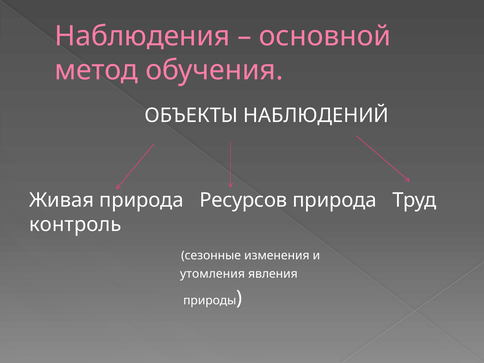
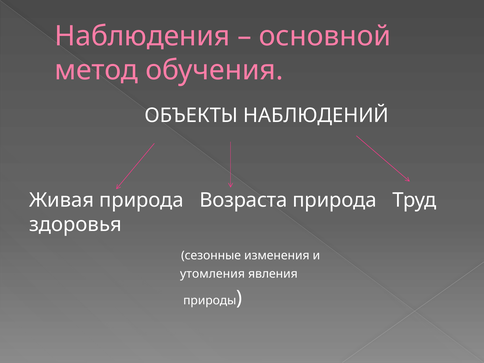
Ресурсов: Ресурсов -> Возраста (243, 200)
контроль: контроль -> здоровья (75, 225)
